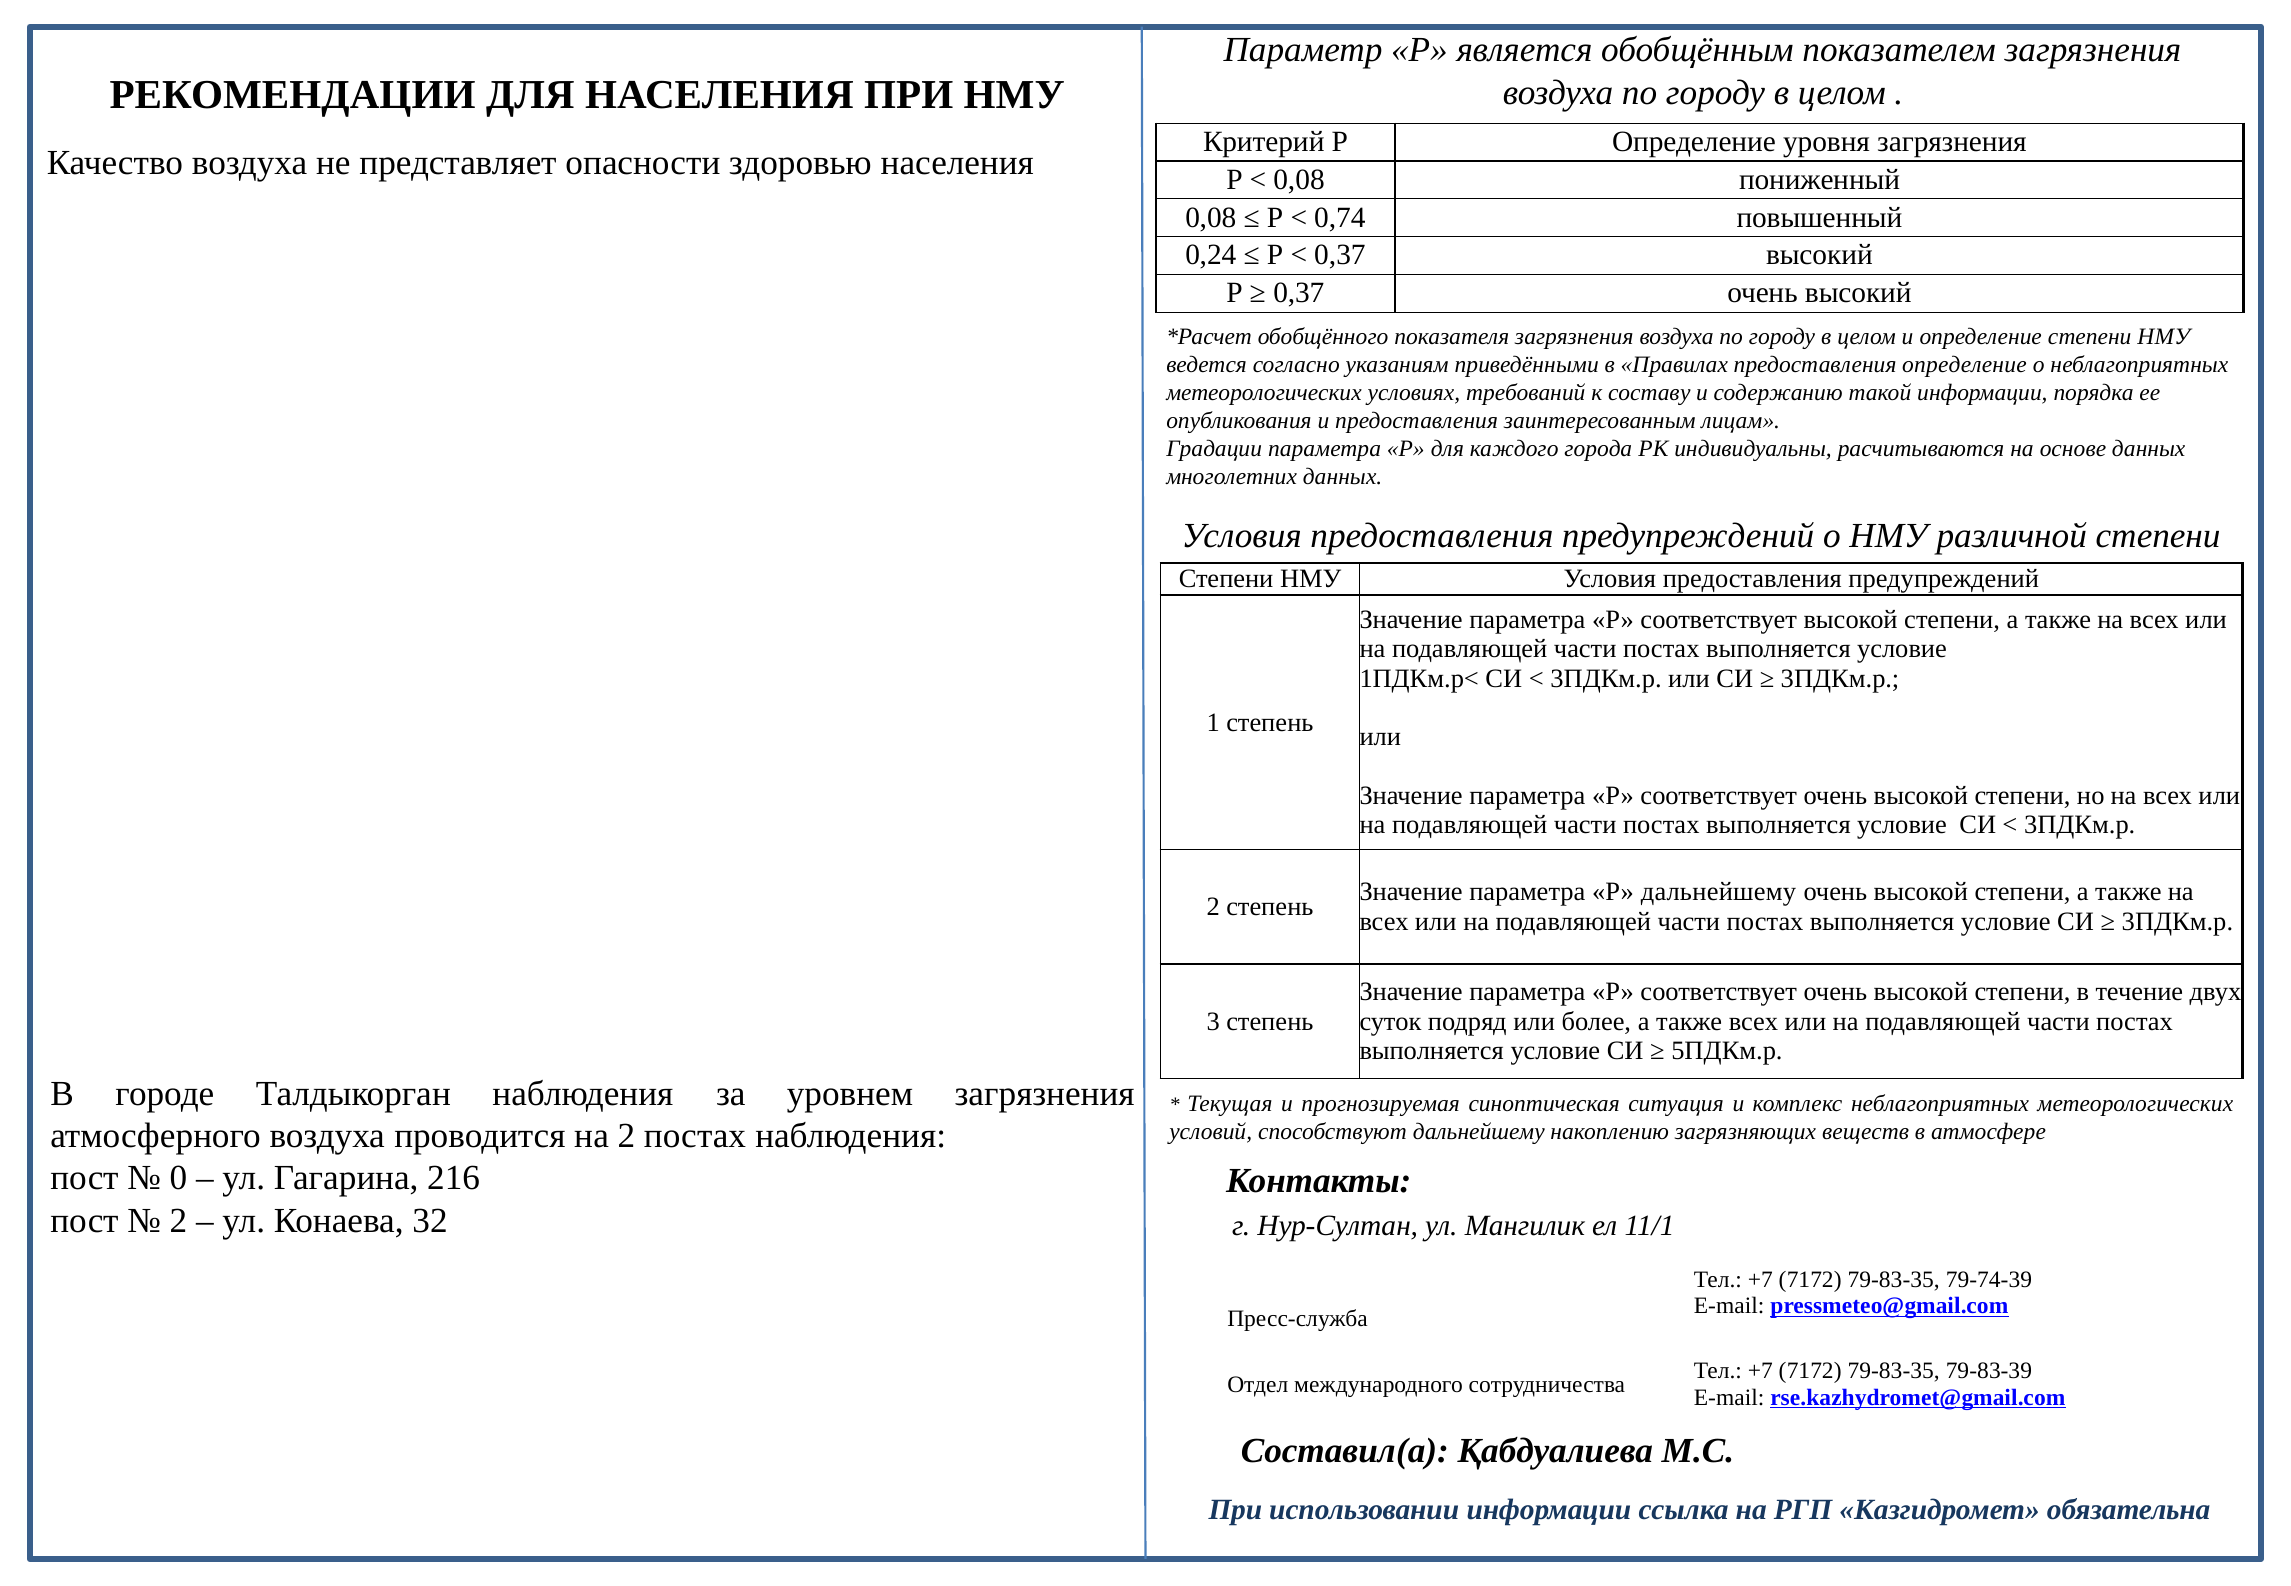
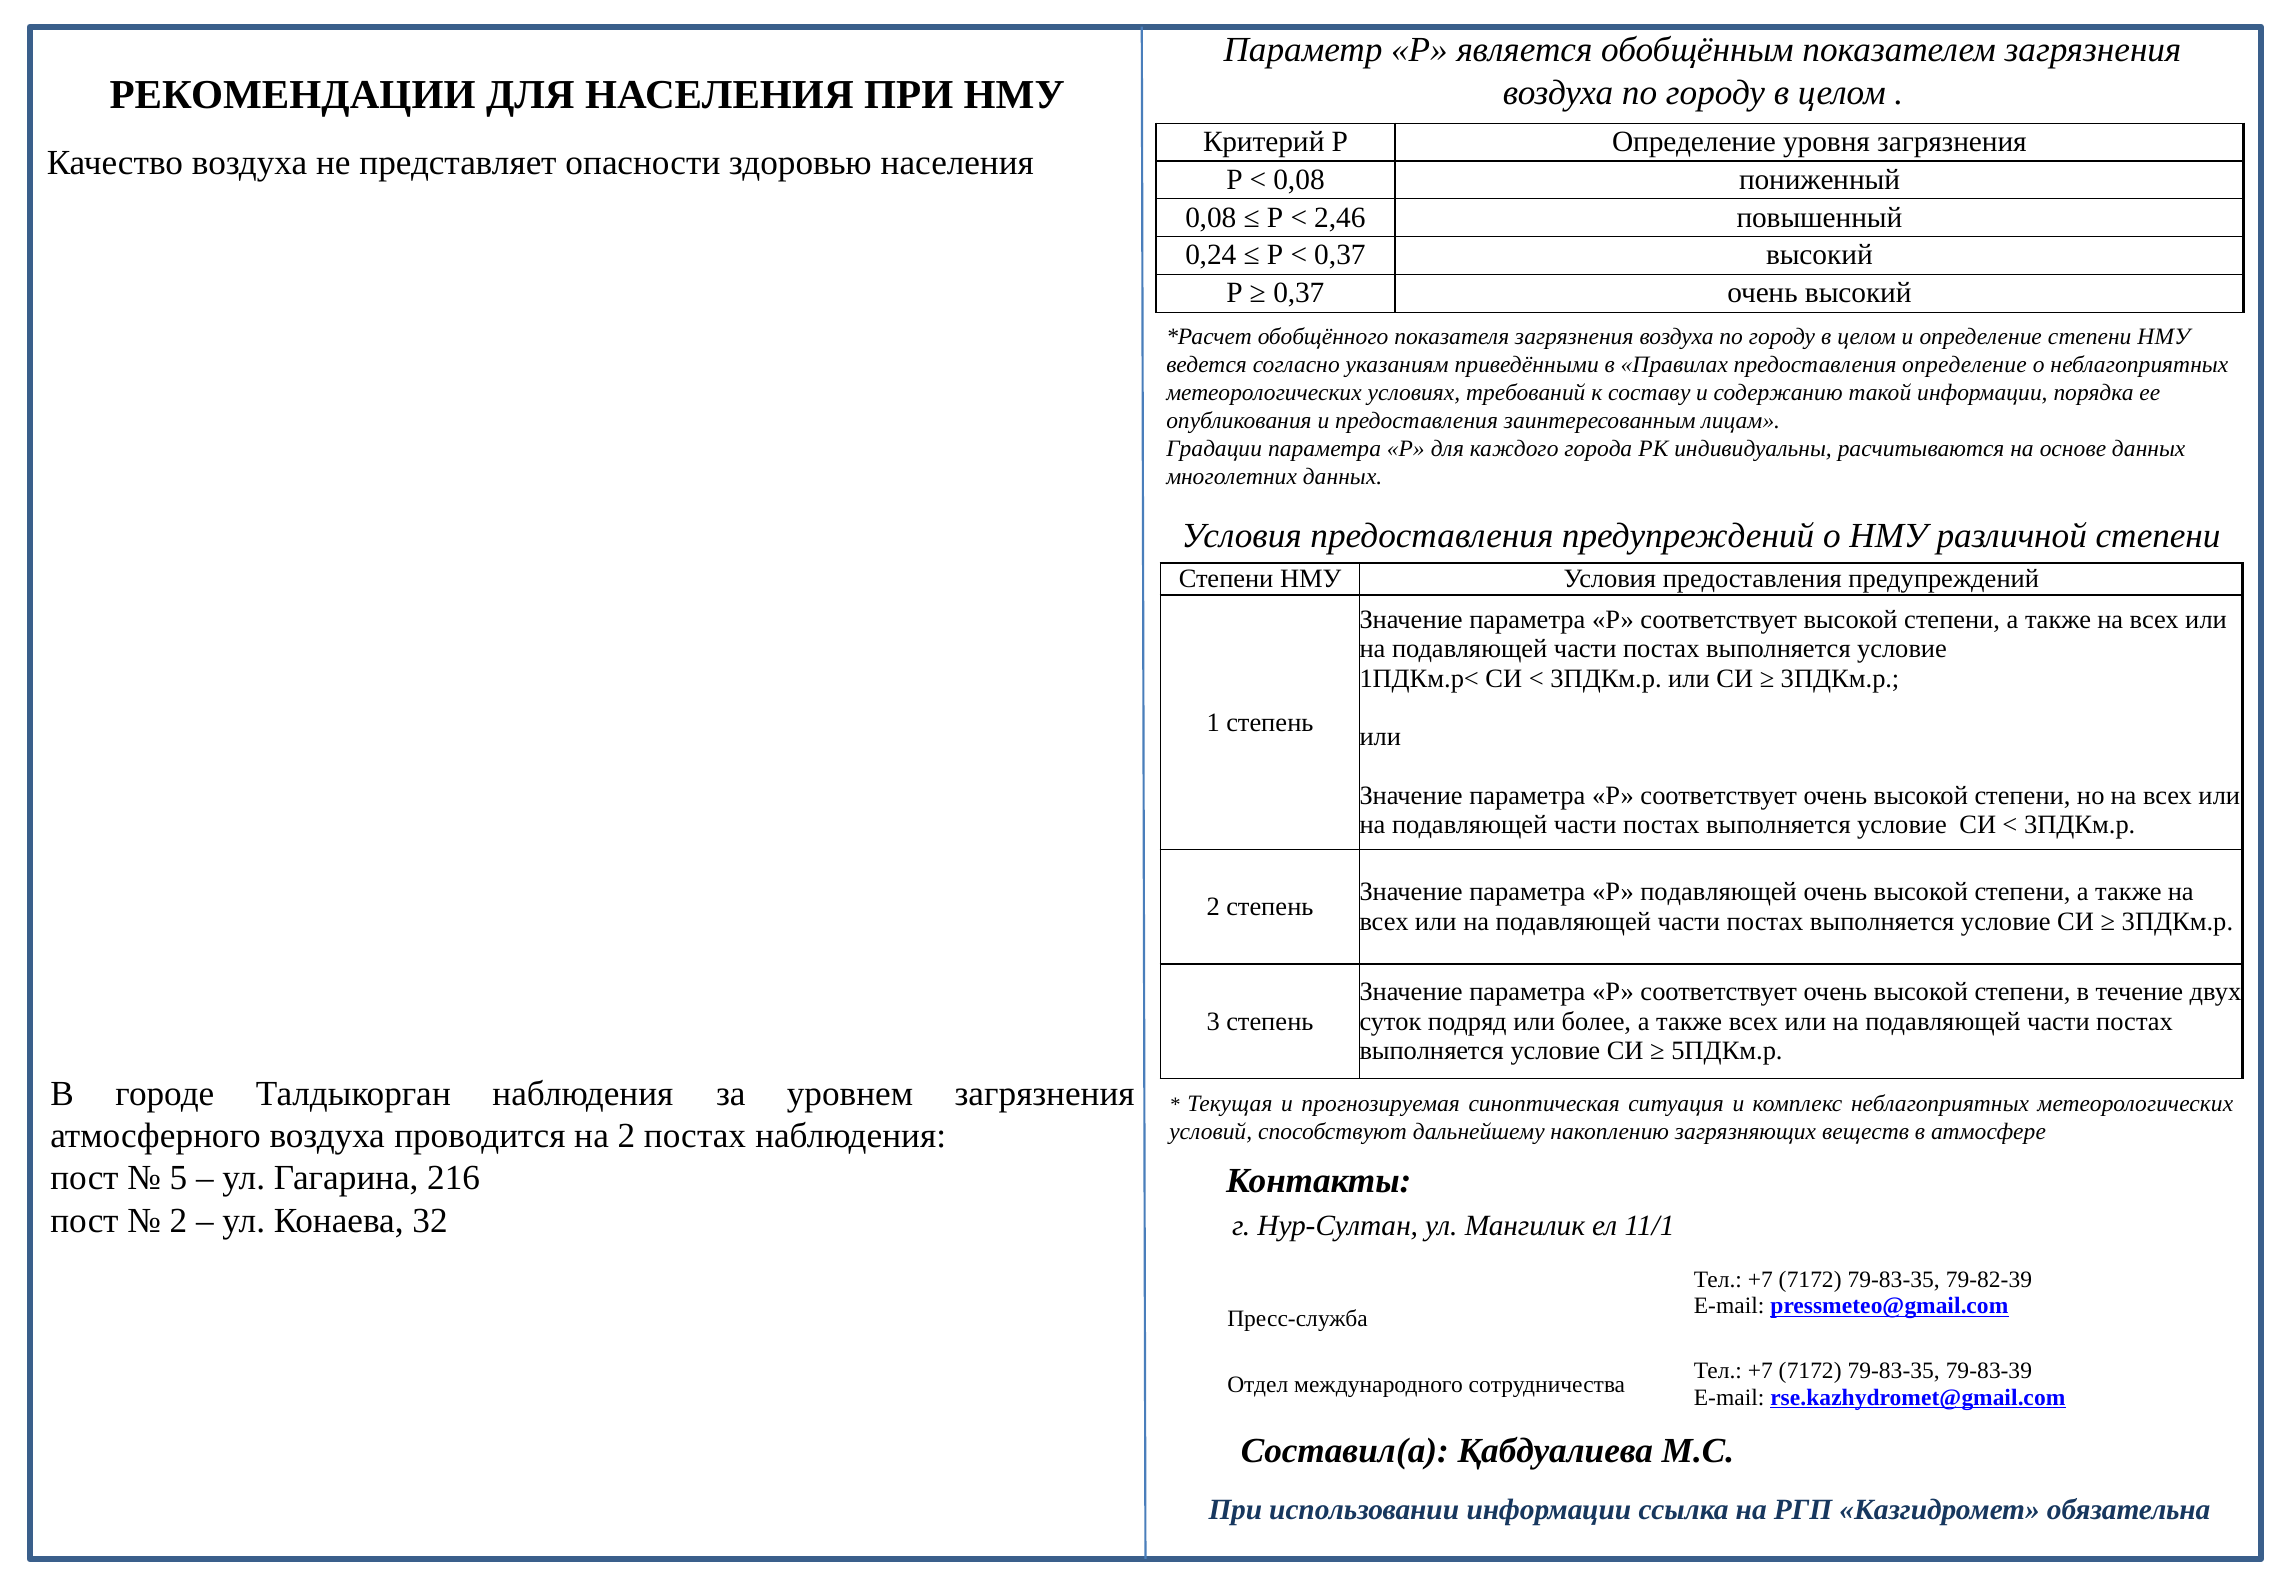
0,74: 0,74 -> 2,46 (1340, 217)
Р дальнейшему: дальнейшему -> подавляющей (1719, 892)
0: 0 -> 5 (179, 1178)
79-74-39: 79-74-39 -> 79-82-39 (1989, 1280)
